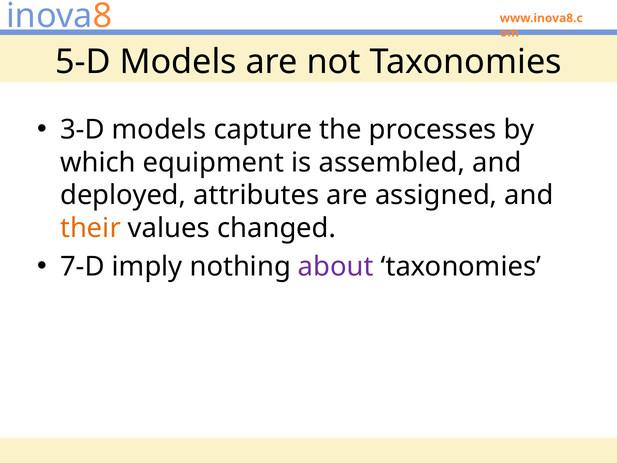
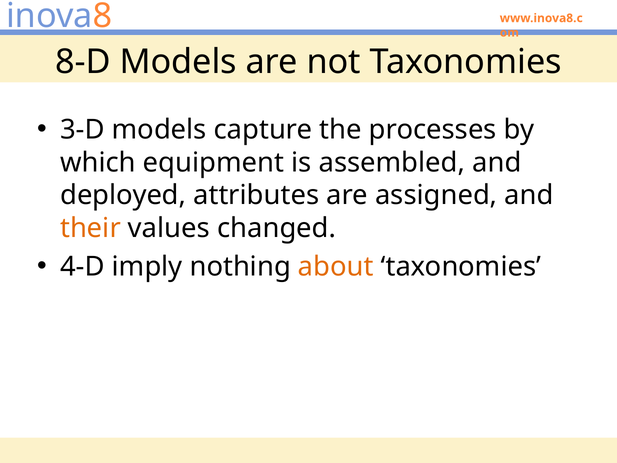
5-D: 5-D -> 8-D (83, 62)
7-D: 7-D -> 4-D (82, 267)
about colour: purple -> orange (336, 267)
